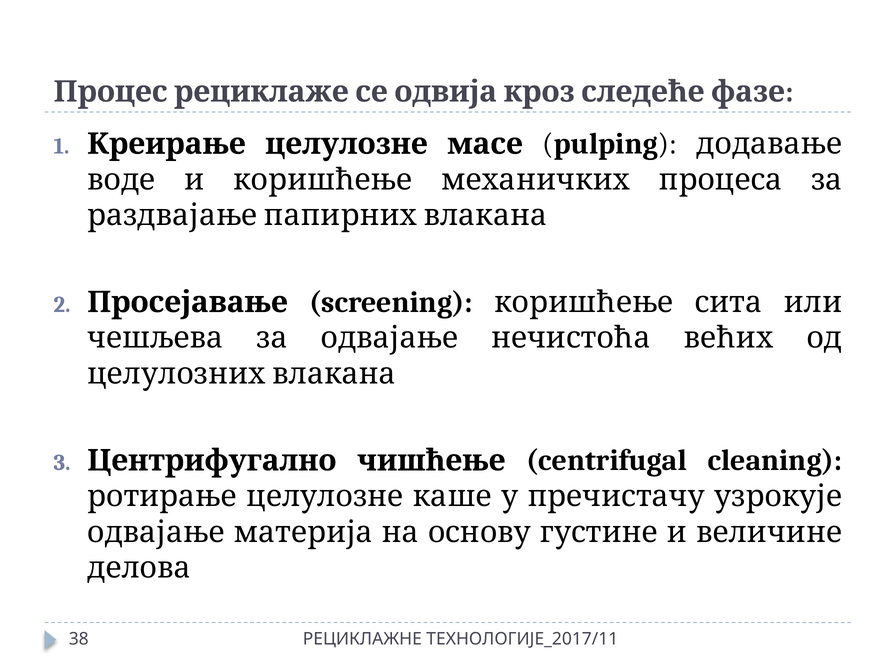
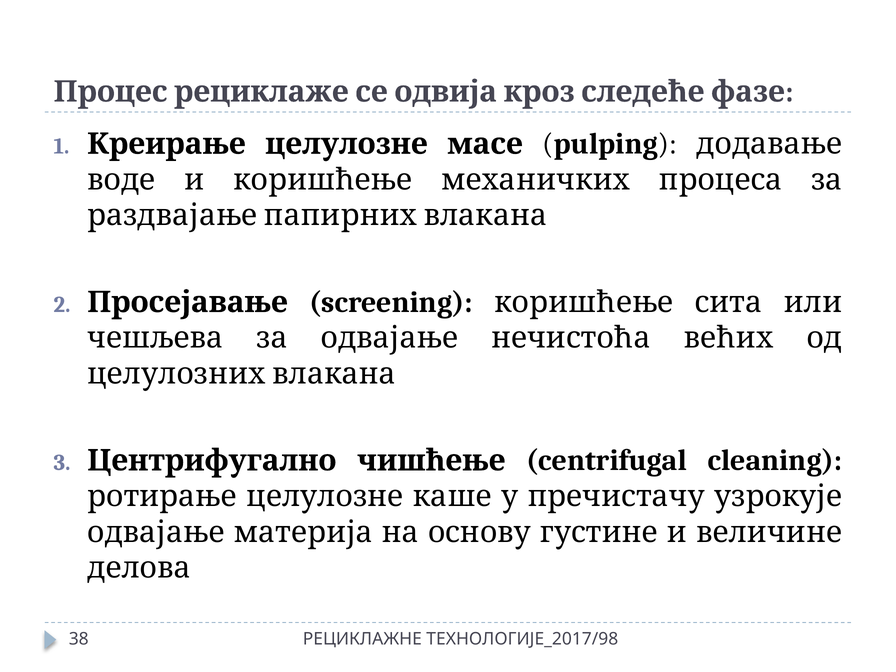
ТЕХНОЛОГИЈЕ_2017/11: ТЕХНОЛОГИЈЕ_2017/11 -> ТЕХНОЛОГИЈЕ_2017/98 (522, 639)
